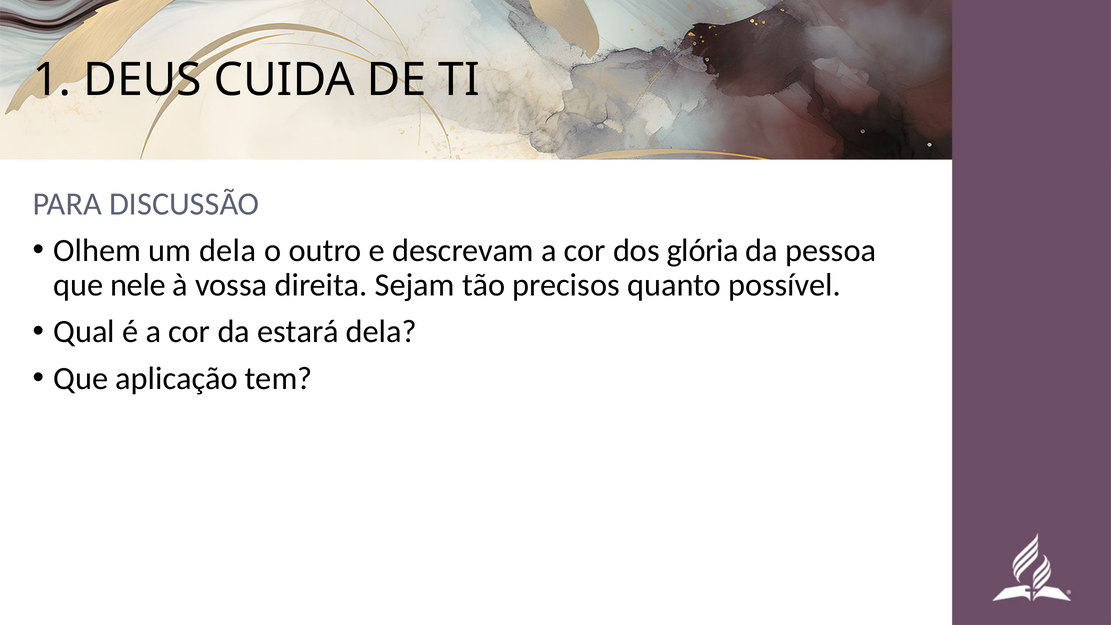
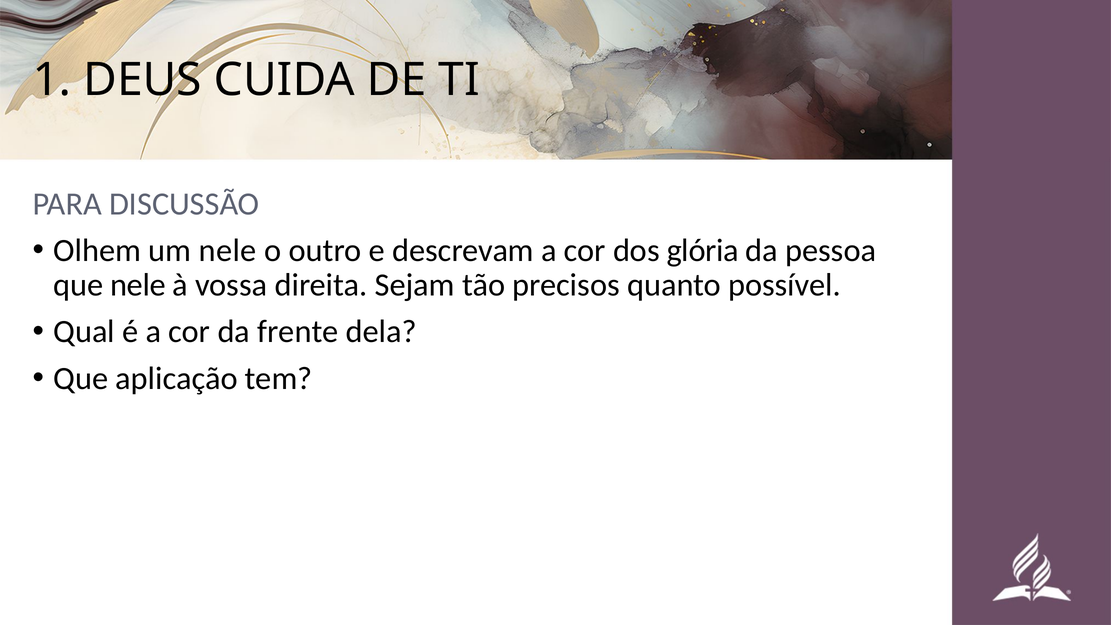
um dela: dela -> nele (228, 250)
estará: estará -> frente (298, 332)
